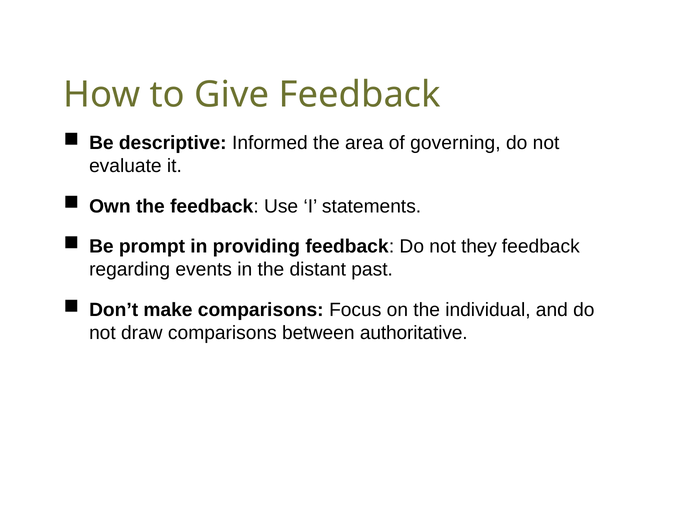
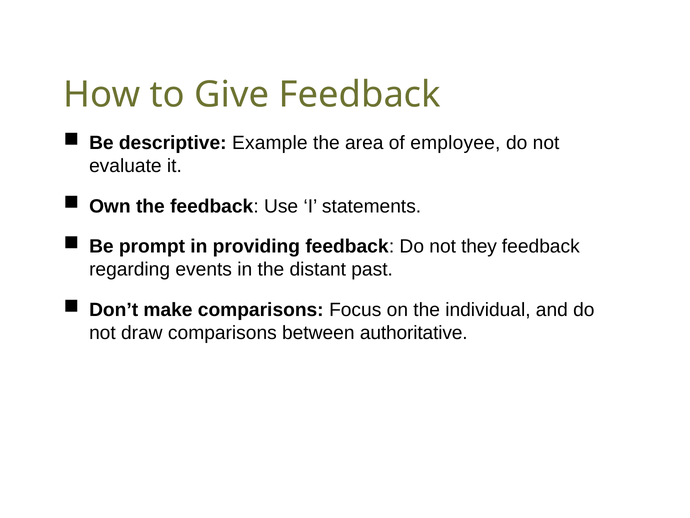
Informed: Informed -> Example (270, 143)
governing: governing -> employee (455, 143)
